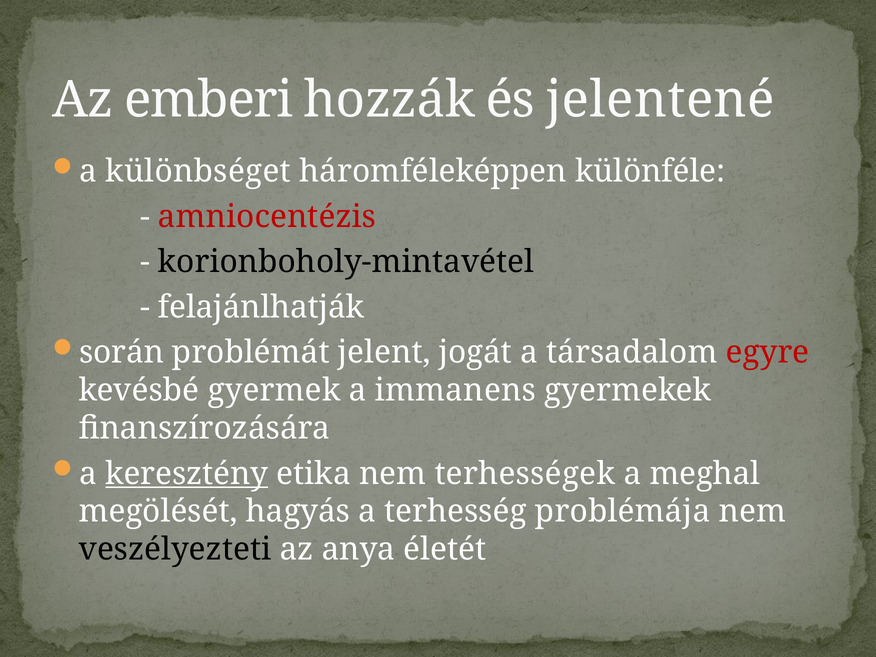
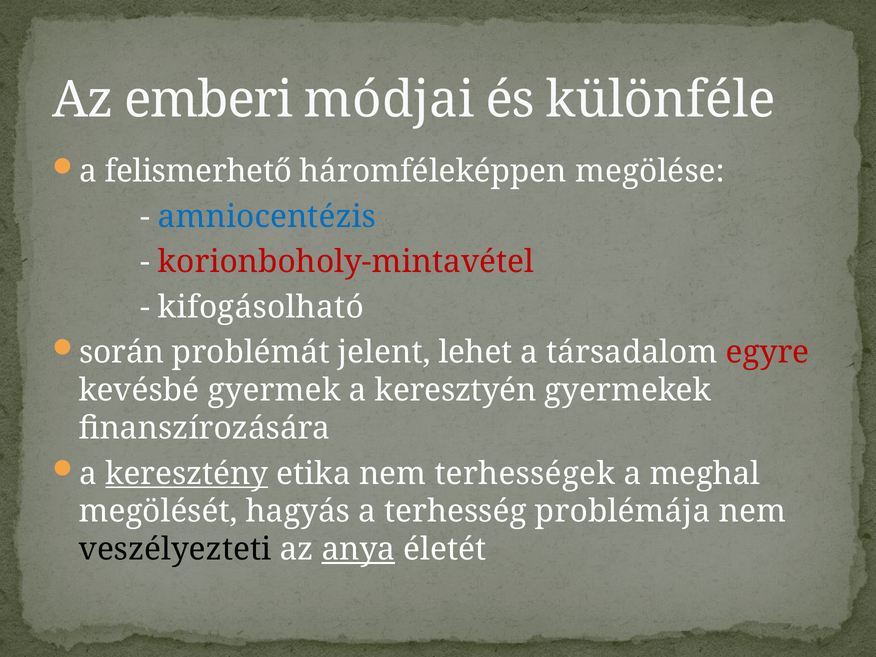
hozzák: hozzák -> módjai (389, 100)
jelentené: jelentené -> különféle (661, 100)
különbséget: különbséget -> felismerhető (198, 171)
különféle: különféle -> megölése (650, 171)
amniocentézis colour: red -> blue (267, 217)
korionboholy-mintavétel colour: black -> red (346, 262)
felajánlhatják: felajánlhatják -> kifogásolható (261, 307)
jogát: jogát -> lehet (476, 352)
immanens: immanens -> keresztyén (456, 390)
anya underline: none -> present (358, 549)
